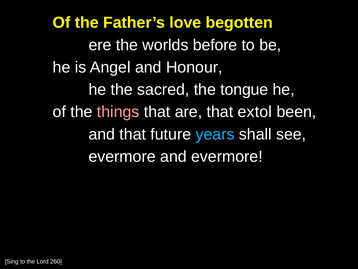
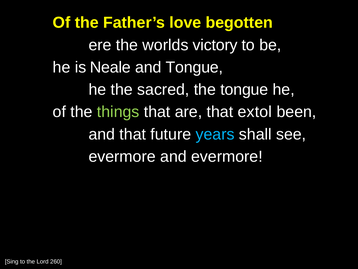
before: before -> victory (215, 45)
Angel: Angel -> Neale (110, 67)
and Honour: Honour -> Tongue (194, 67)
things colour: pink -> light green (118, 112)
